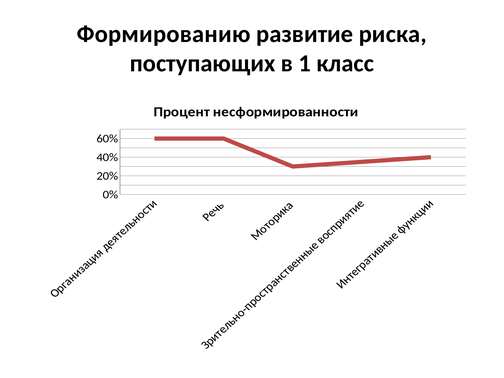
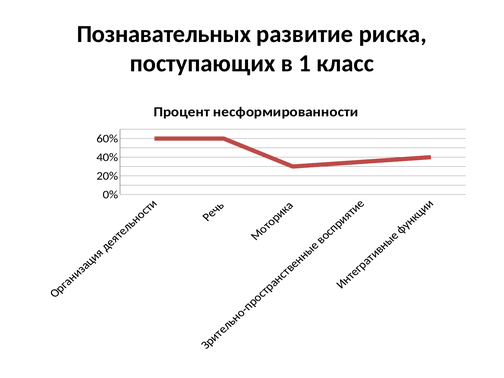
Формированию: Формированию -> Познавательных (164, 34)
